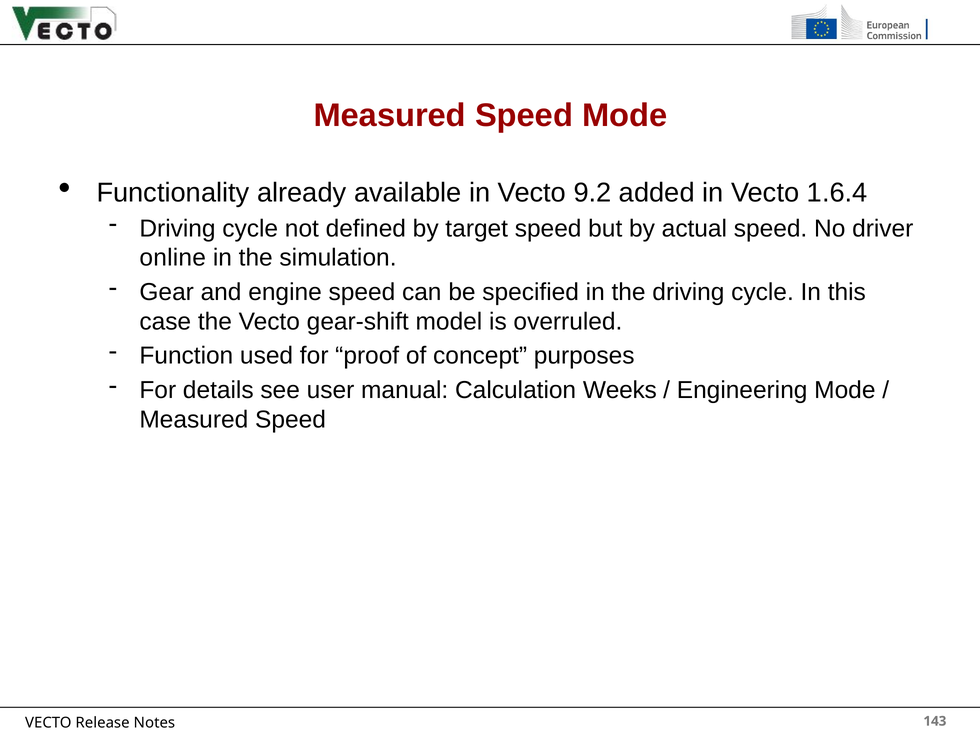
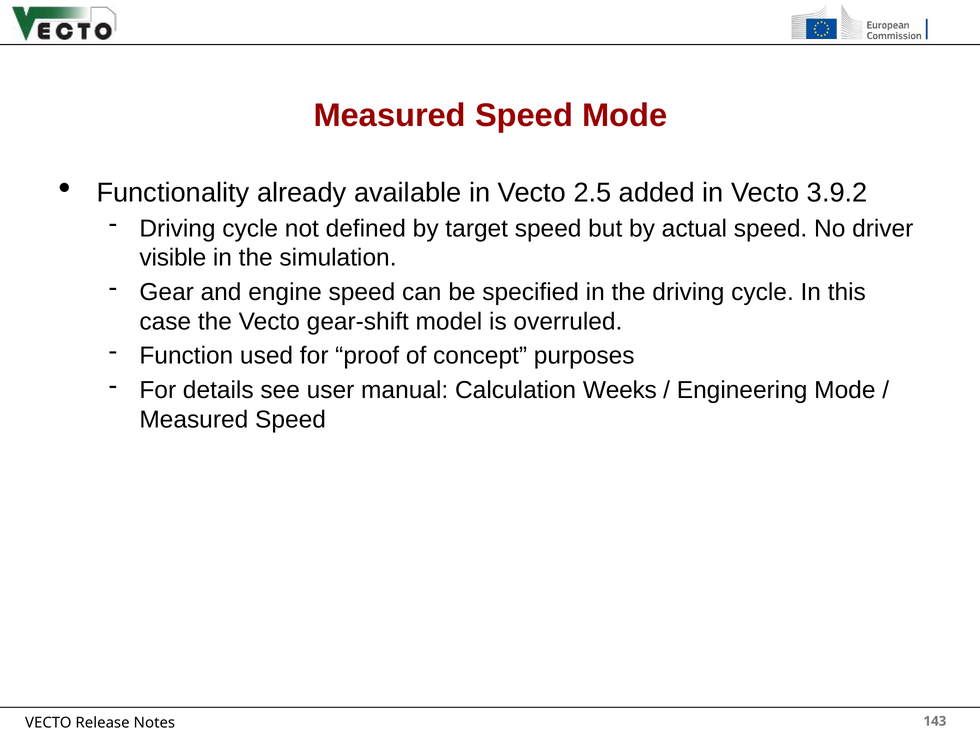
9.2: 9.2 -> 2.5 (593, 193)
1.6.4: 1.6.4 -> 3.9.2 (837, 193)
online: online -> visible (173, 258)
